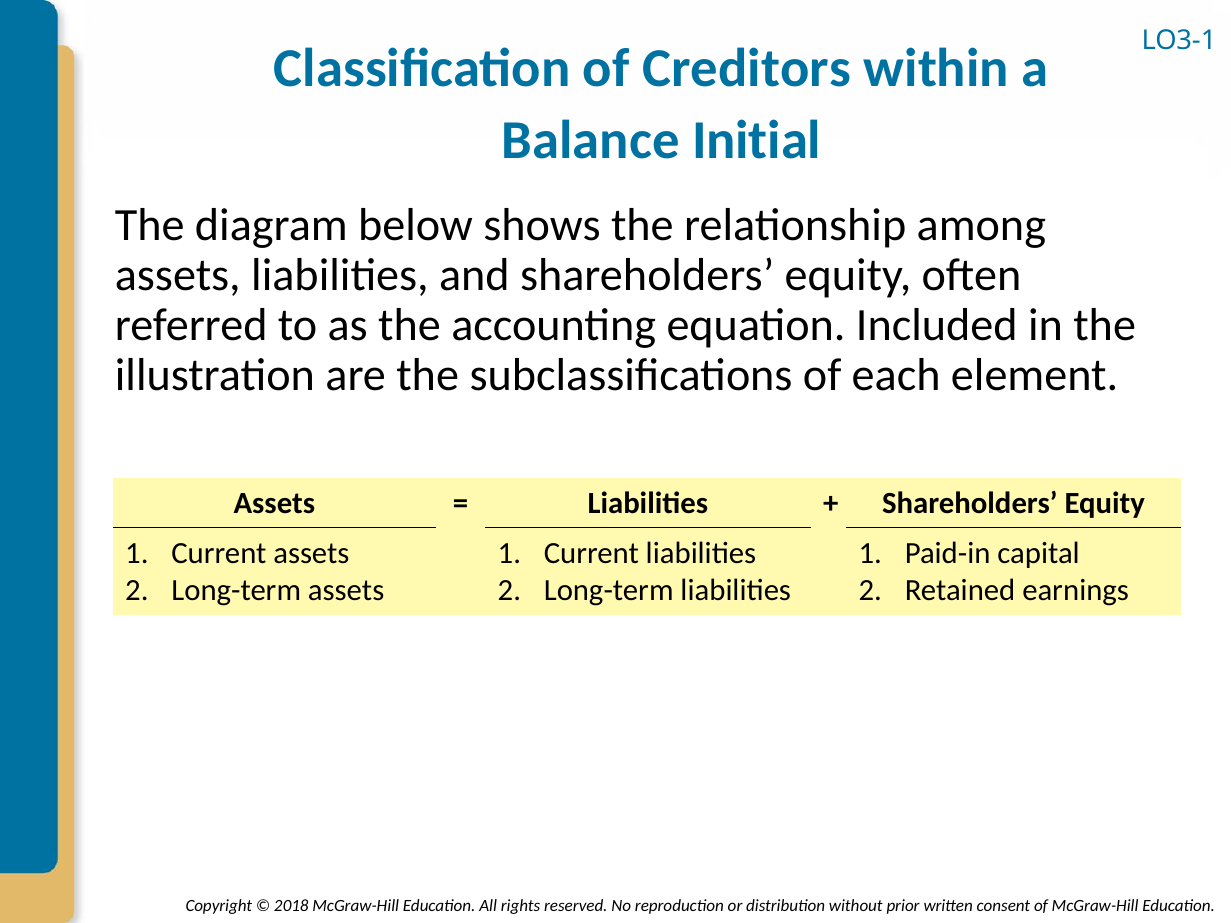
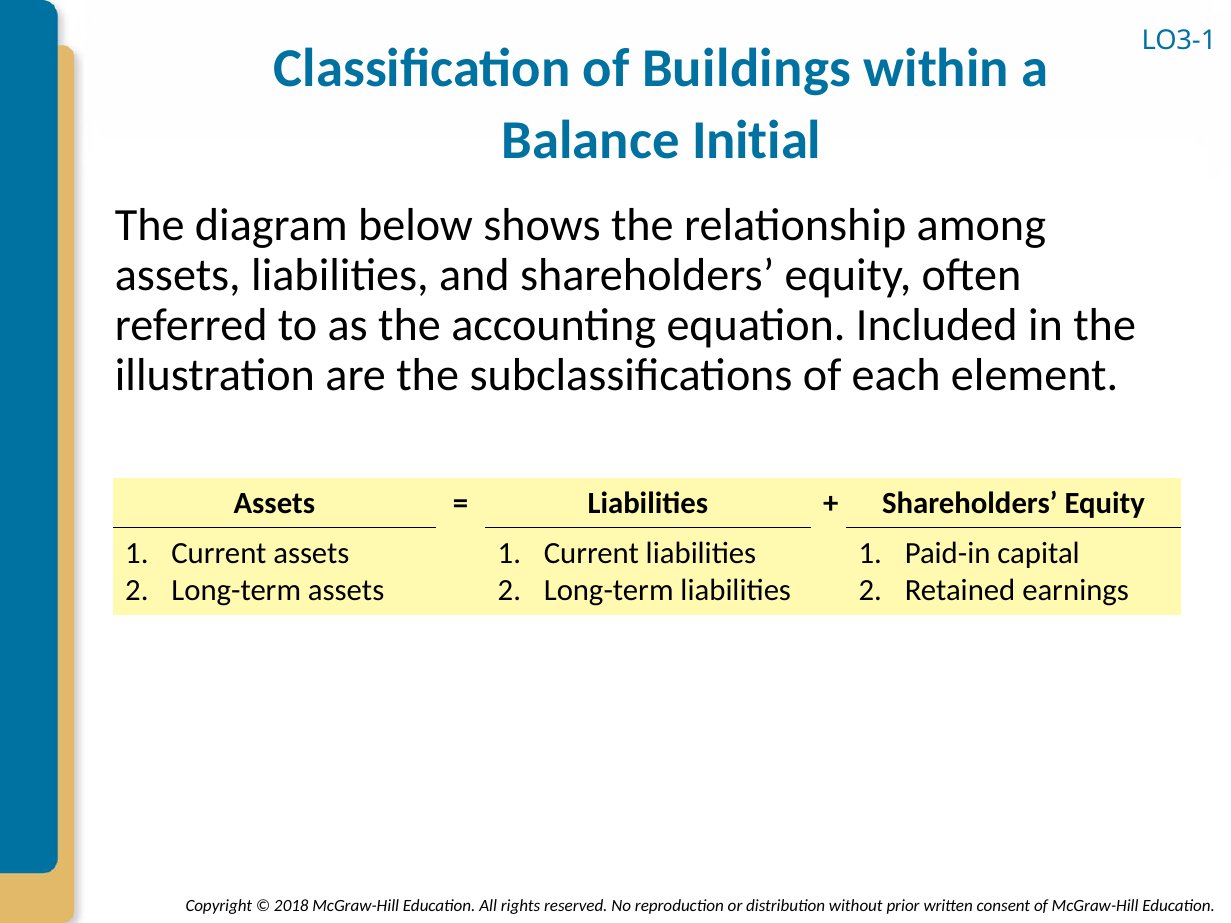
Creditors: Creditors -> Buildings (747, 68)
